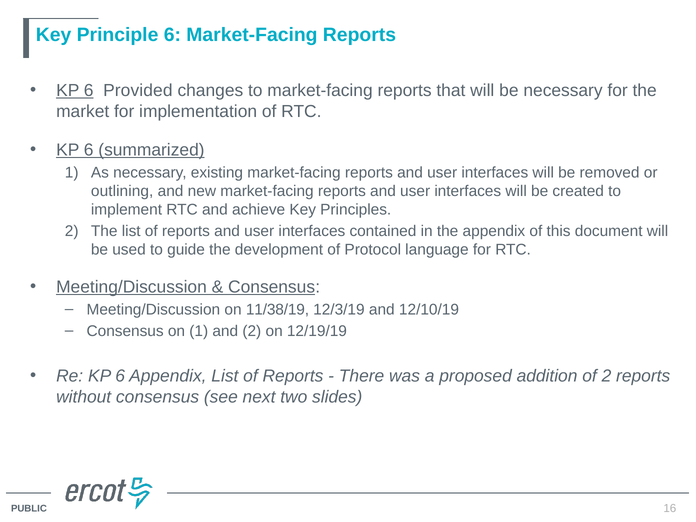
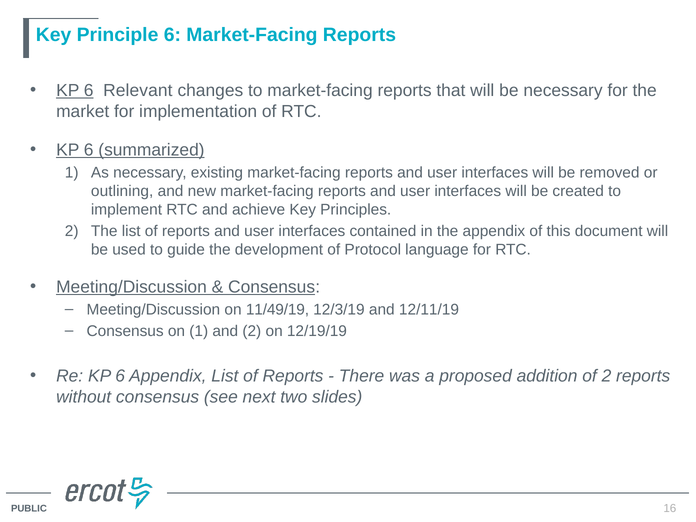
Provided: Provided -> Relevant (138, 90)
11/38/19: 11/38/19 -> 11/49/19 (278, 309)
12/10/19: 12/10/19 -> 12/11/19 (429, 309)
